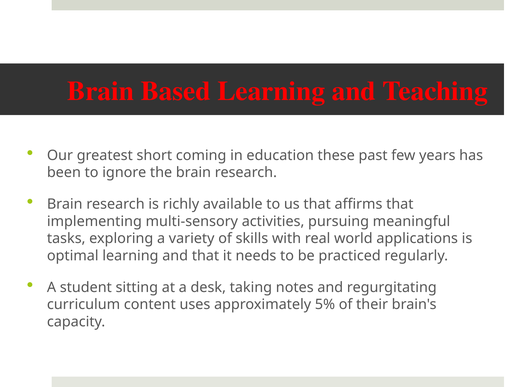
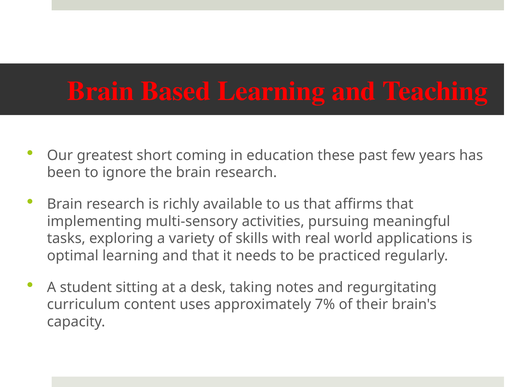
5%: 5% -> 7% (325, 305)
